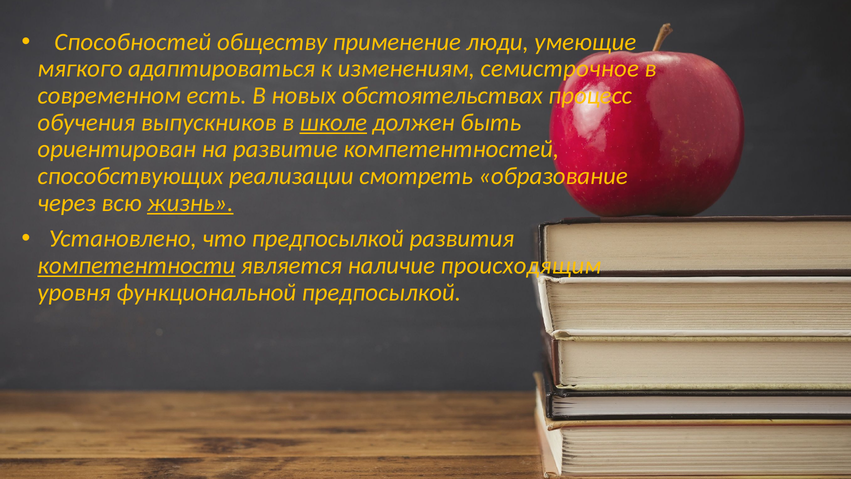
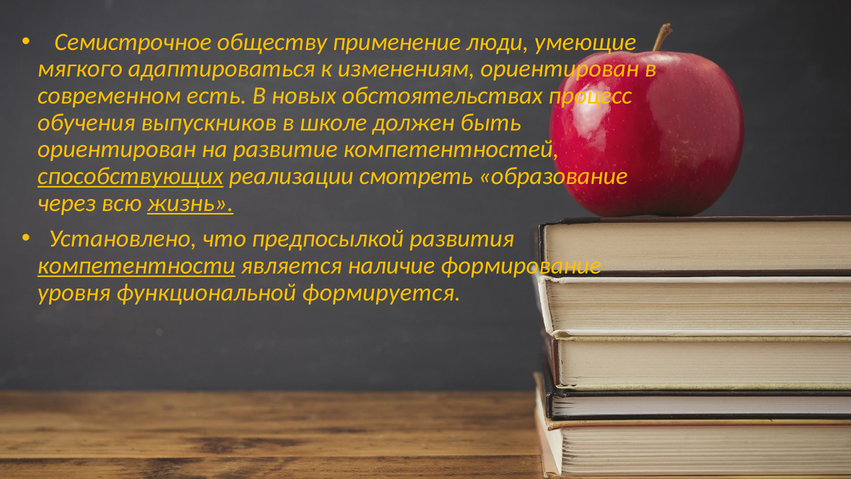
Способностей: Способностей -> Семистрочное (133, 42)
изменениям семистрочное: семистрочное -> ориентирован (560, 69)
школе underline: present -> none (333, 122)
способствующих underline: none -> present (130, 176)
происходящим: происходящим -> формирование (521, 265)
функциональной предпосылкой: предпосылкой -> формируется (381, 292)
